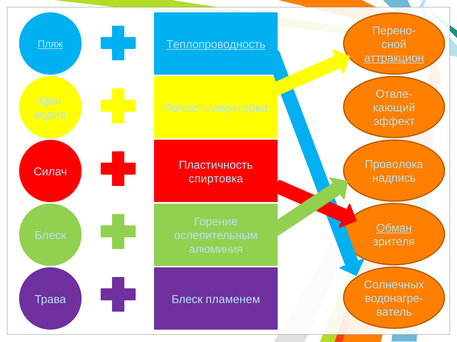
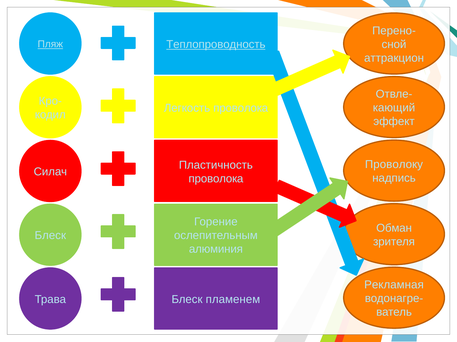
аттракцион underline: present -> none (394, 58)
Легкость перегрева: перегрева -> проволока (241, 108)
Проволока: Проволока -> Проволоку (394, 165)
спиртовка: спиртовка -> проволока (216, 179)
Обман underline: present -> none (394, 229)
Солнечных: Солнечных -> Рекламная (394, 285)
